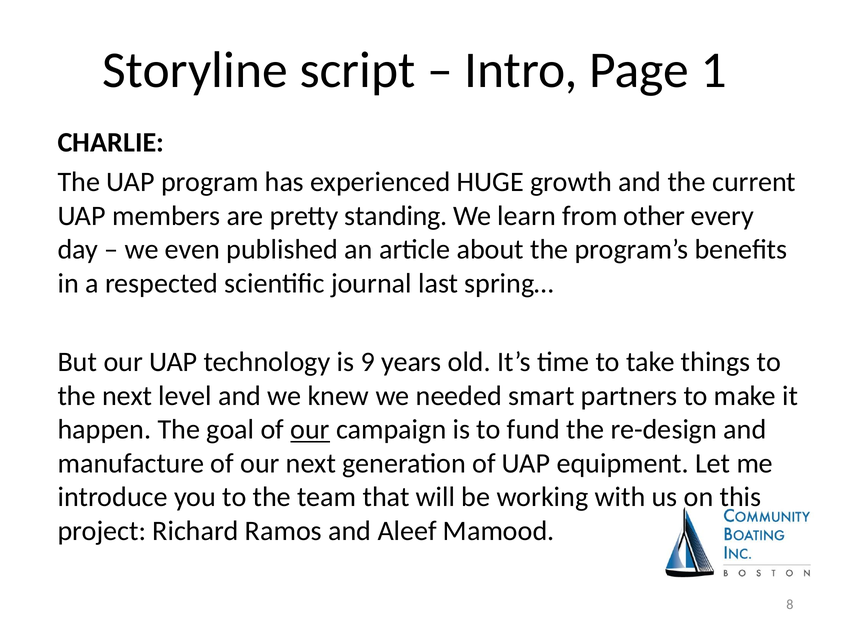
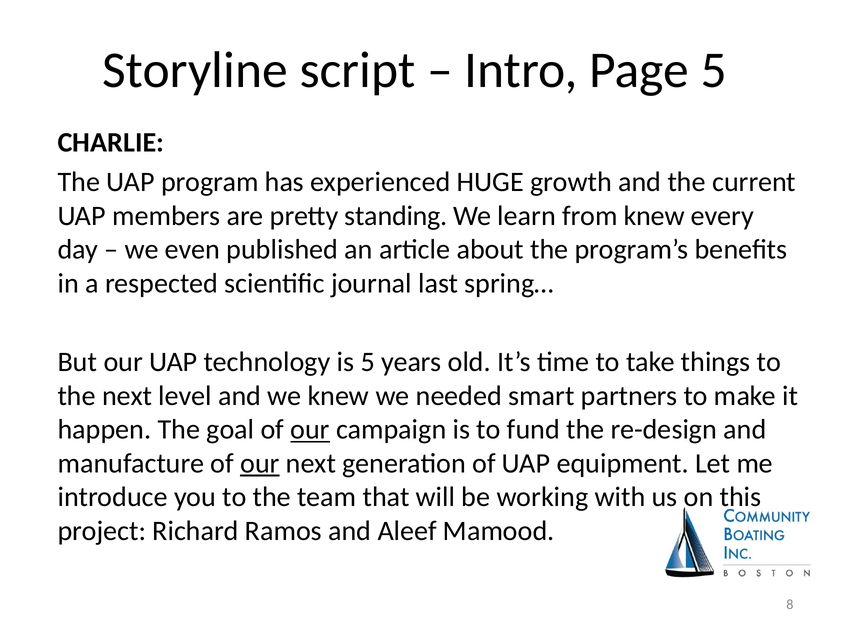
Page 1: 1 -> 5 (714, 70)
from other: other -> knew (654, 216)
is 9: 9 -> 5 (368, 362)
our underline: none -> present (260, 463)
